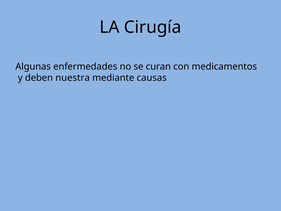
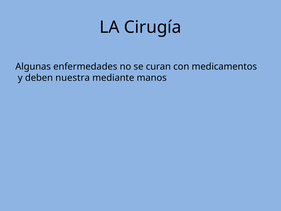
causas: causas -> manos (152, 78)
